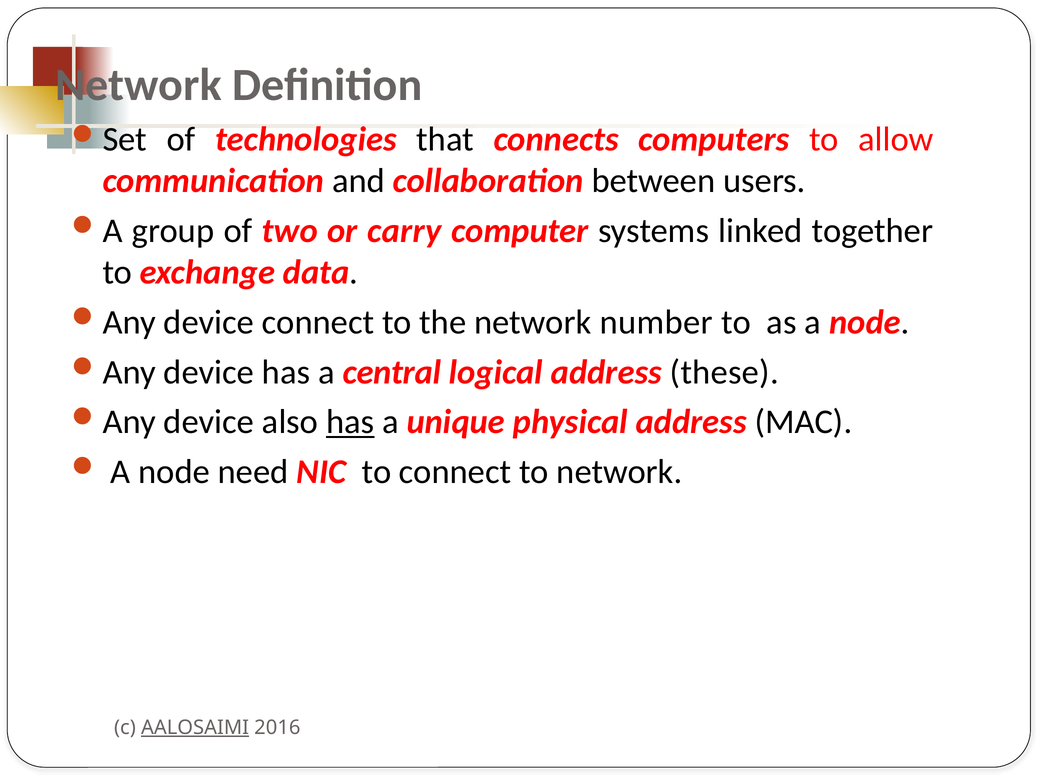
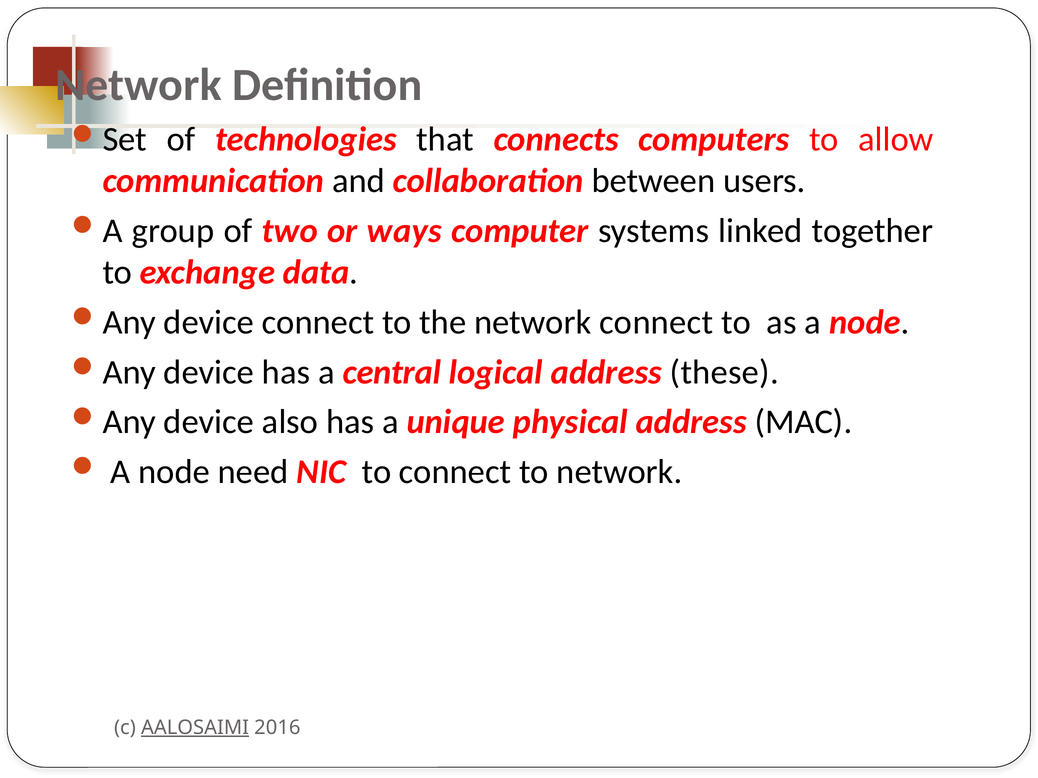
carry: carry -> ways (404, 231)
network number: number -> connect (656, 322)
has underline: present -> none (350, 422)
